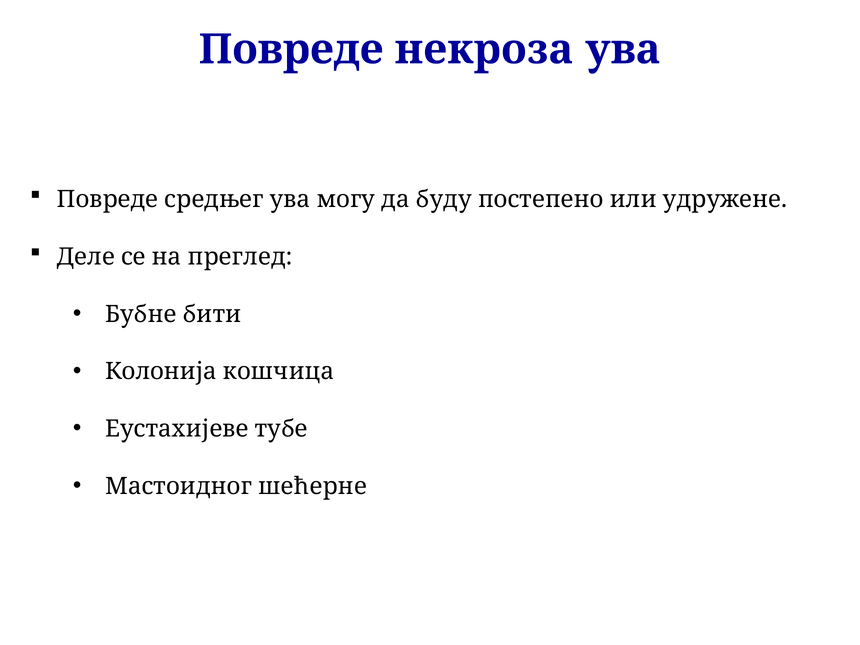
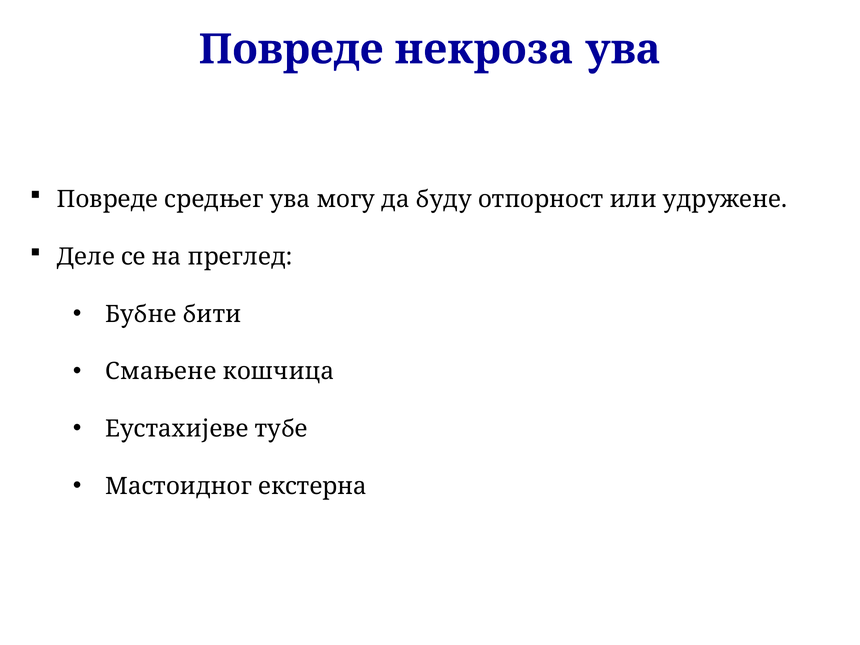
постепено: постепено -> отпорност (541, 199)
Колонија: Колонија -> Смањене (161, 371)
шећерне: шећерне -> екстерна (313, 486)
